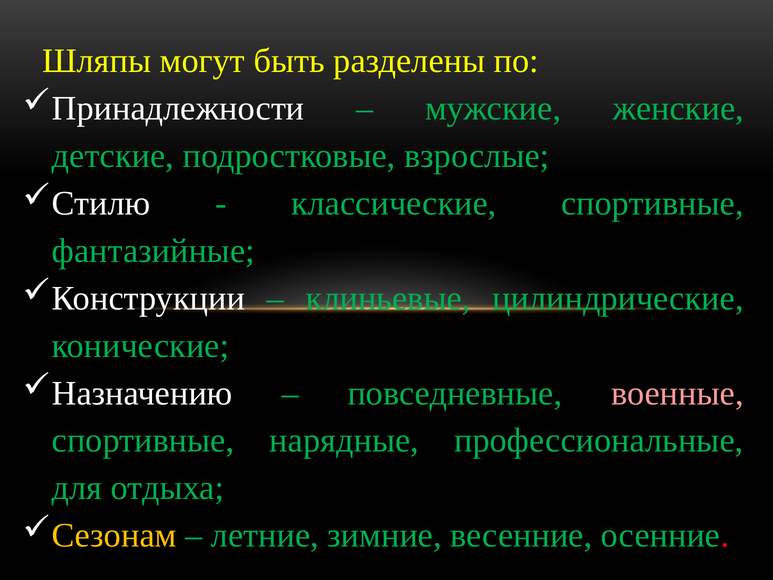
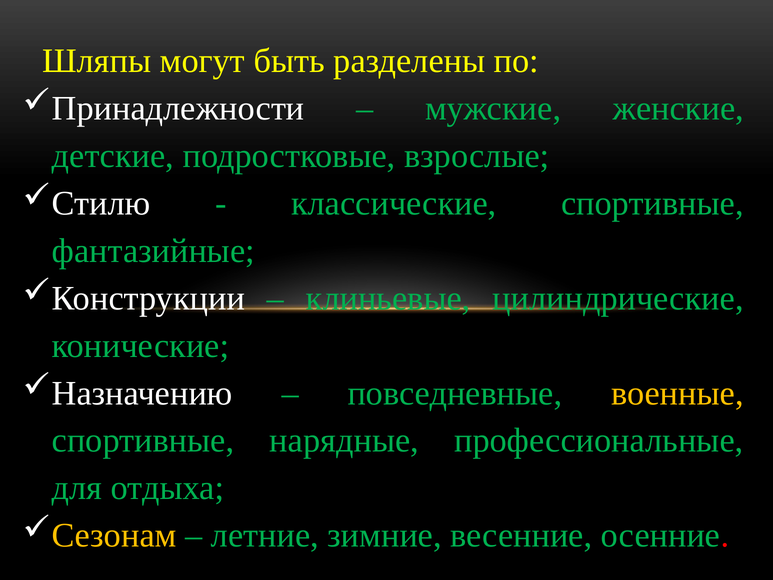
военные colour: pink -> yellow (677, 393)
